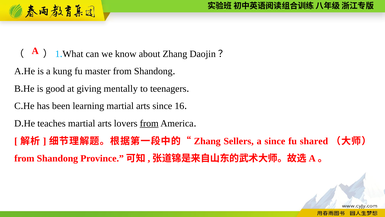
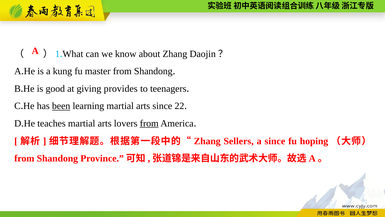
mentally: mentally -> provides (121, 88)
been underline: none -> present (61, 106)
16: 16 -> 22 (179, 106)
shared: shared -> hoping (314, 141)
